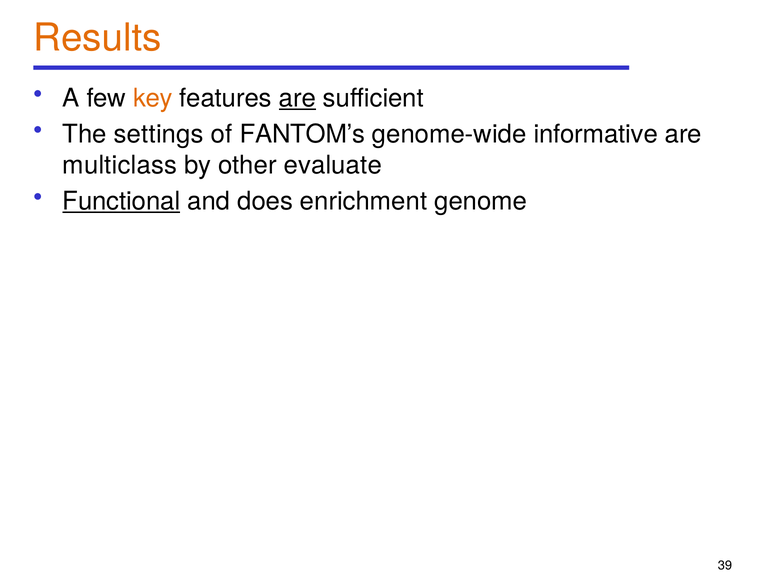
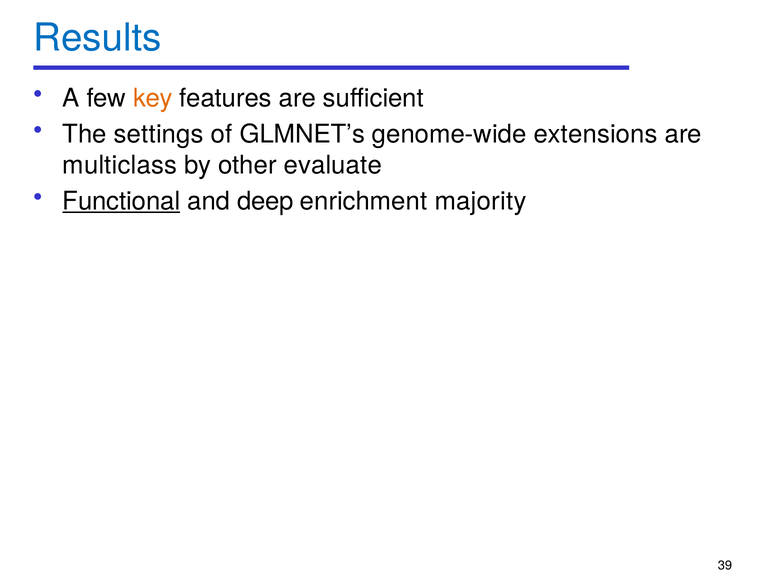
Results colour: orange -> blue (97, 38)
are underline: present -> none (297, 98)
FANTOM’s: FANTOM’s -> GLMNET’s (302, 134)
informative: informative -> extensions (596, 134)
does: does -> deep (265, 201)
genome: genome -> majority (481, 201)
